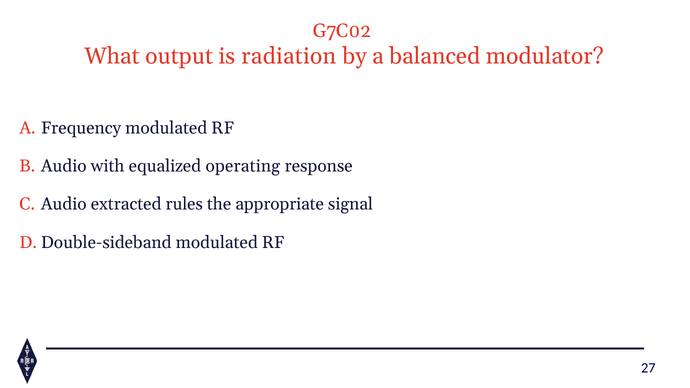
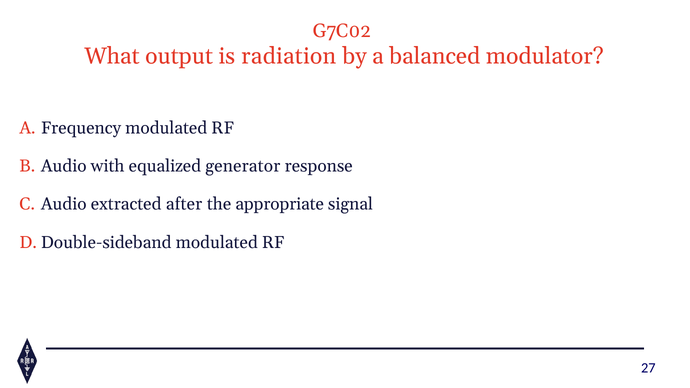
operating: operating -> generator (243, 166)
rules: rules -> after (184, 204)
